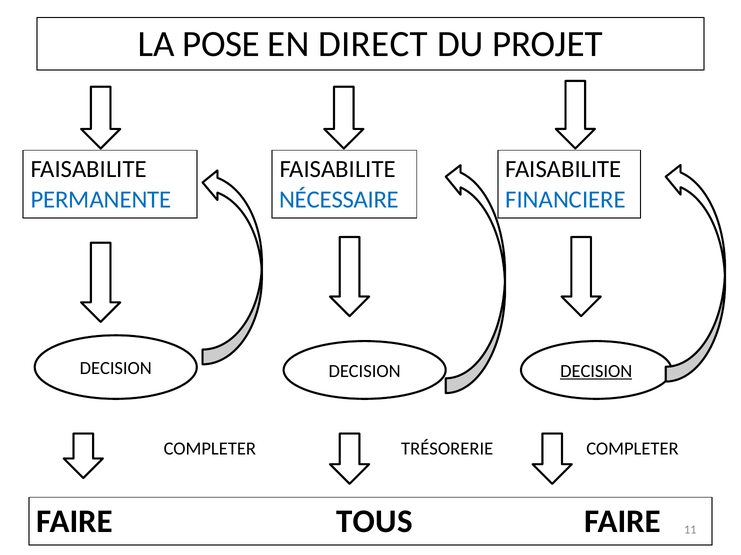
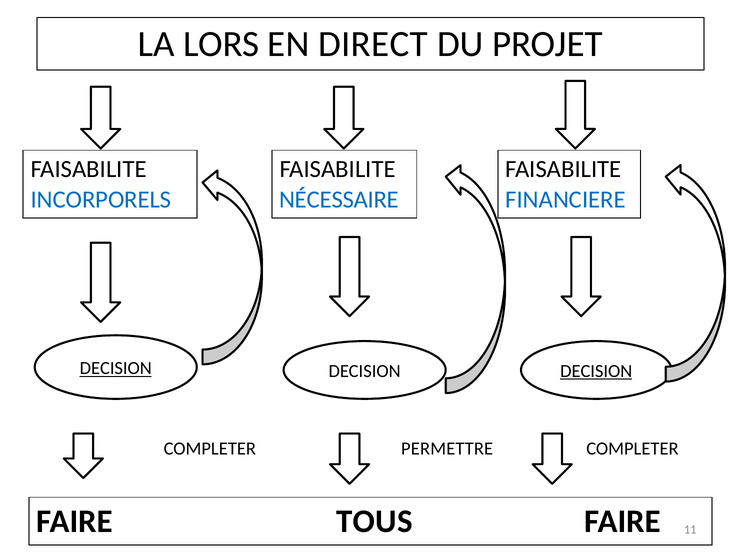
POSE: POSE -> LORS (221, 44)
PERMANENTE: PERMANENTE -> INCORPORELS (101, 200)
DECISION underline: none -> present (116, 369)
TRÉSORERIE: TRÉSORERIE -> PERMETTRE (447, 449)
